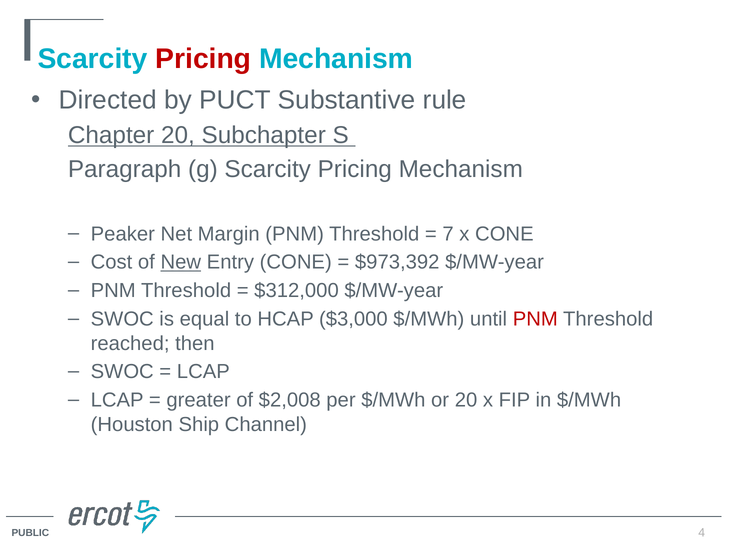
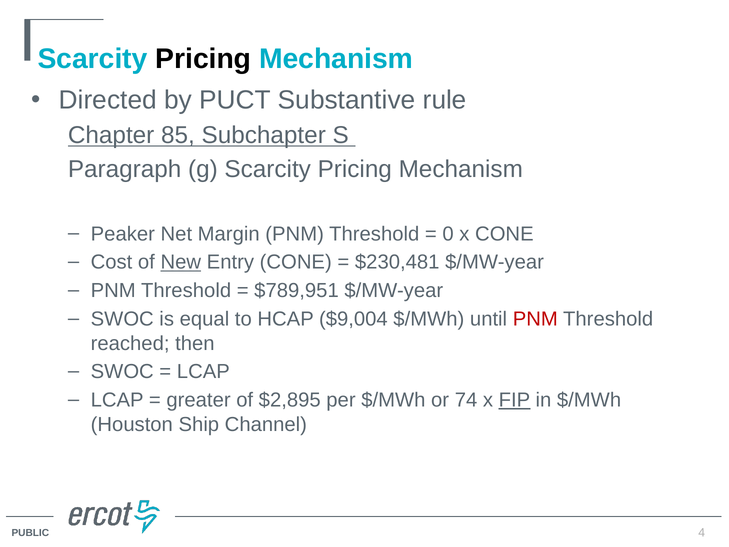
Pricing colour: red -> black (203, 59)
Chapter 20: 20 -> 85 (178, 135)
7: 7 -> 0 (448, 234)
$973,392: $973,392 -> $230,481 (397, 262)
$312,000: $312,000 -> $789,951 (297, 291)
$3,000: $3,000 -> $9,004 (353, 319)
$2,008: $2,008 -> $2,895 (290, 400)
or 20: 20 -> 74 (466, 400)
FIP underline: none -> present (514, 400)
